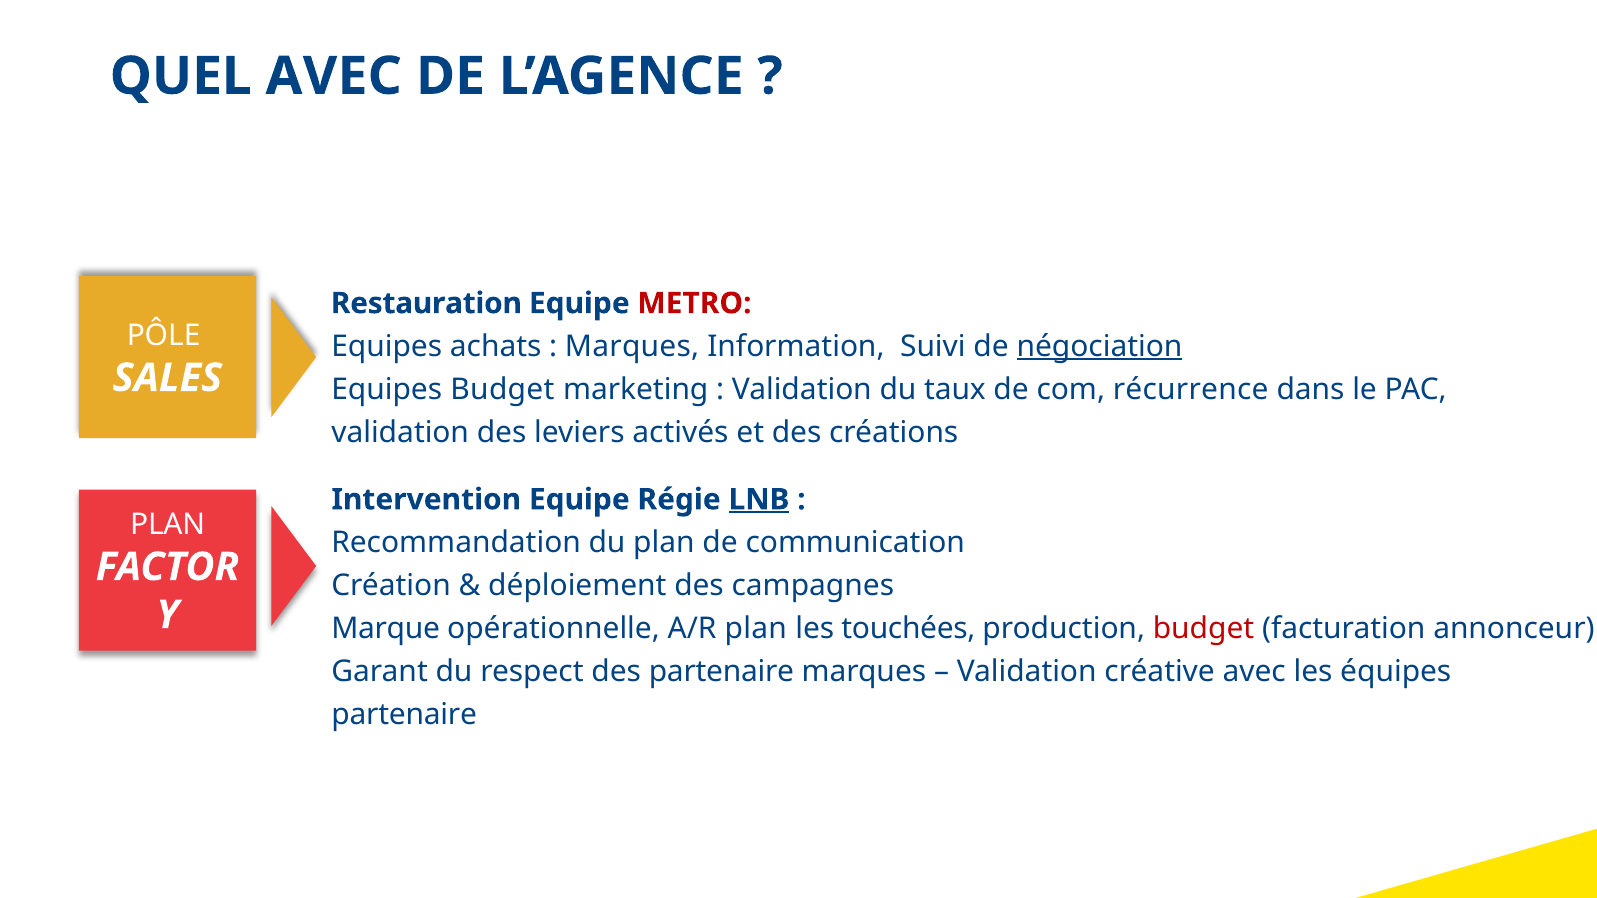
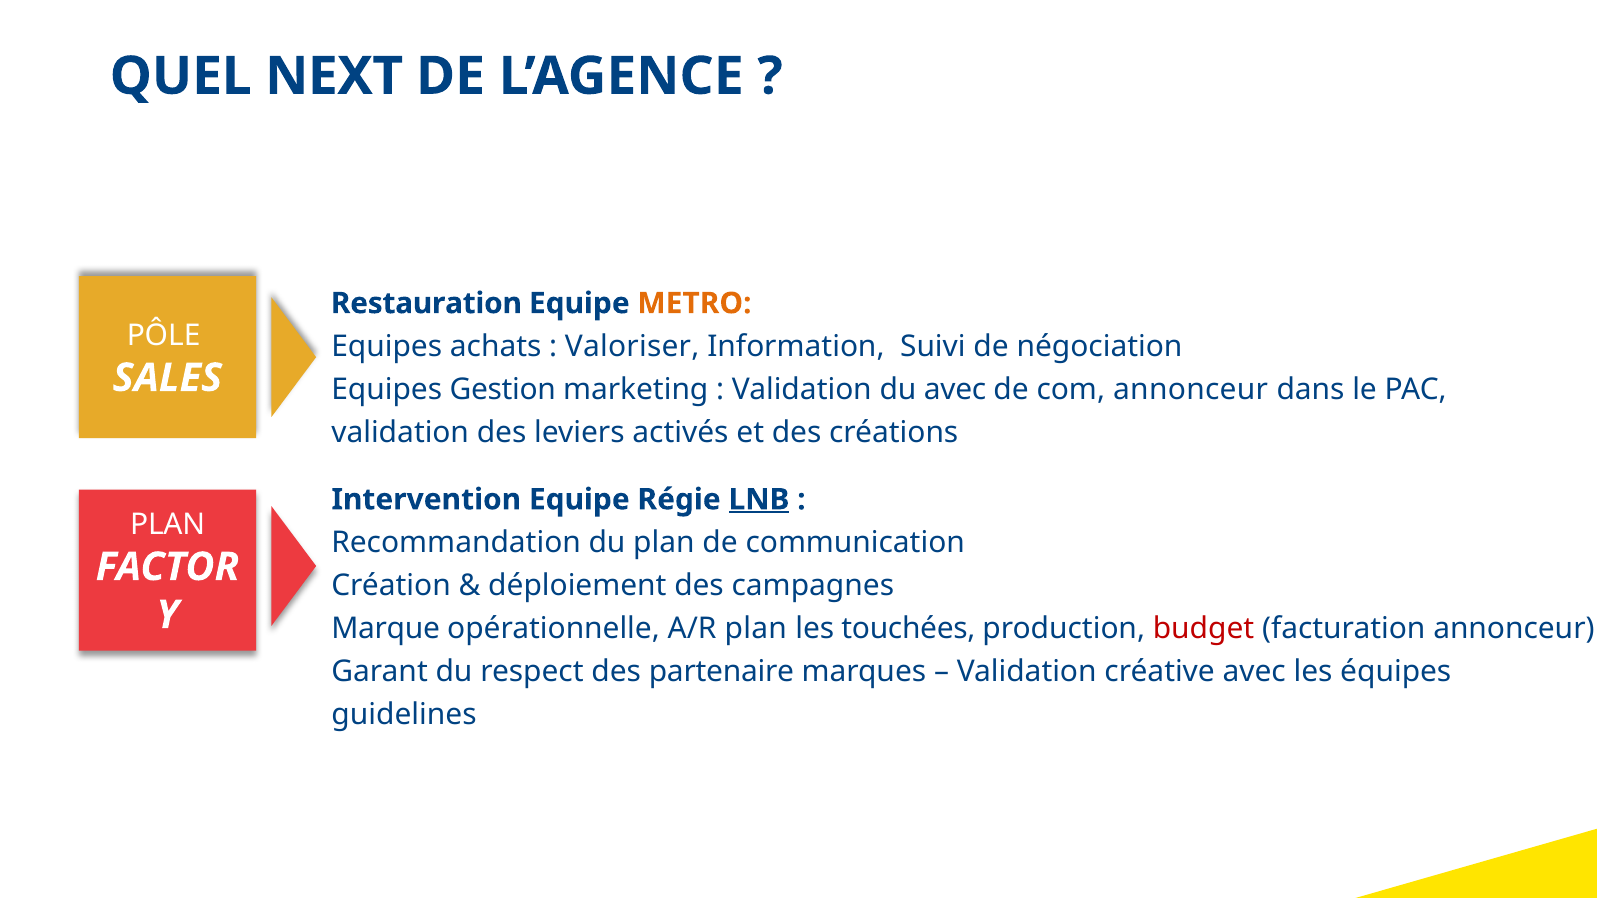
QUEL AVEC: AVEC -> NEXT (334, 76)
METRO colour: red -> orange (694, 303)
Marques: Marques -> Valoriser (632, 347)
négociation underline: present -> none (1099, 347)
Equipes Budget: Budget -> Gestion (503, 390)
du taux: taux -> avec (955, 390)
com récurrence: récurrence -> annonceur (1191, 390)
partenaire: partenaire -> guidelines (404, 715)
